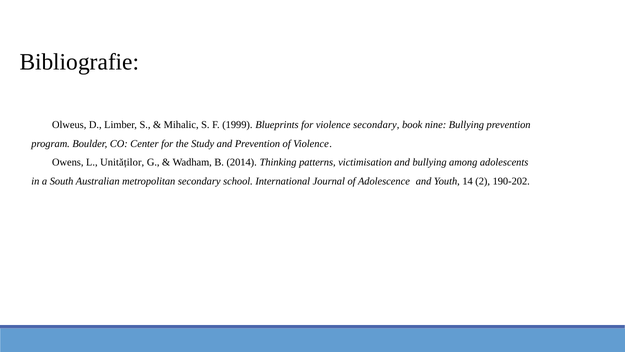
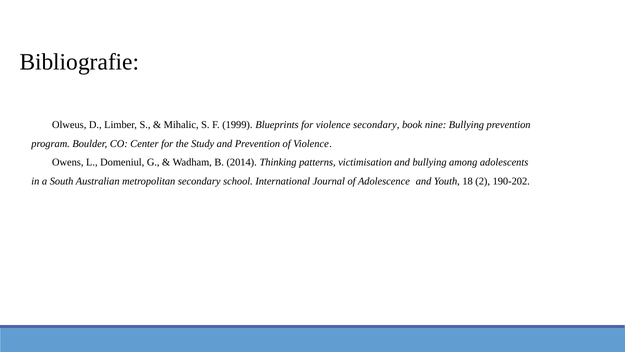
Unităților: Unităților -> Domeniul (122, 162)
14: 14 -> 18 (468, 181)
